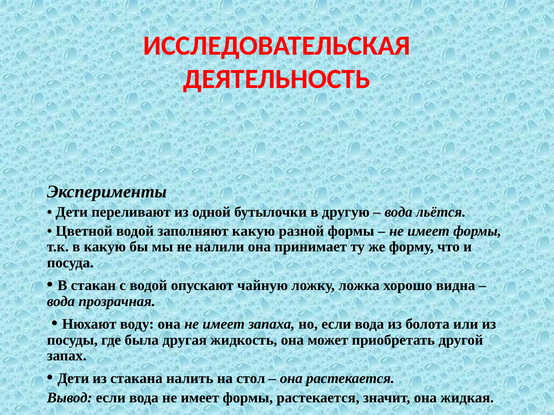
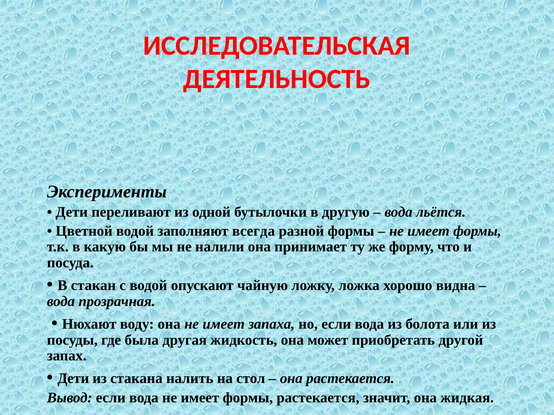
заполняют какую: какую -> всегда (254, 231)
